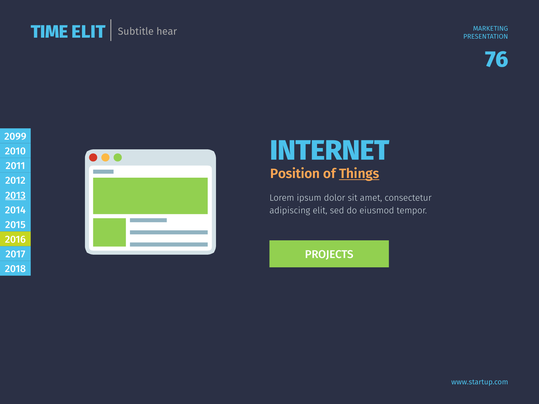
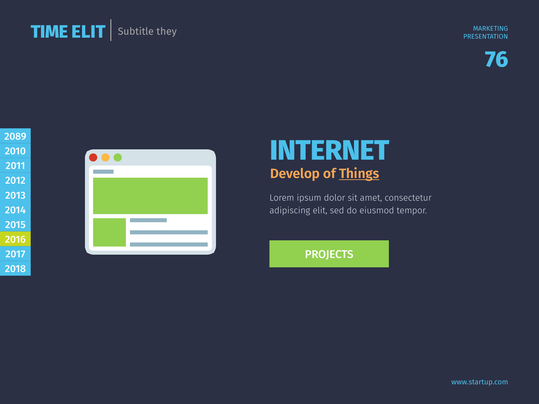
hear: hear -> they (167, 32)
2099: 2099 -> 2089 (15, 137)
Position: Position -> Develop (295, 174)
2013 underline: present -> none (15, 195)
